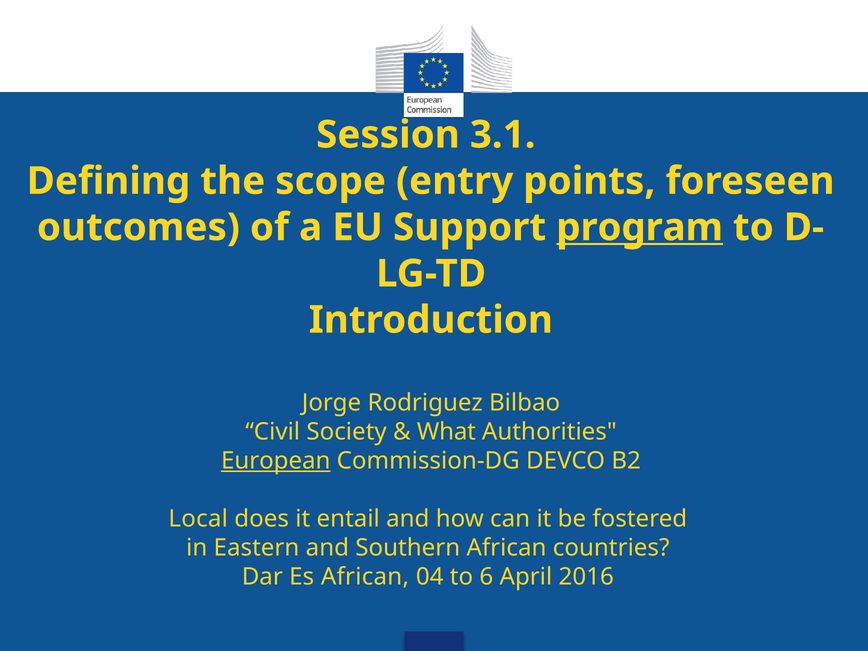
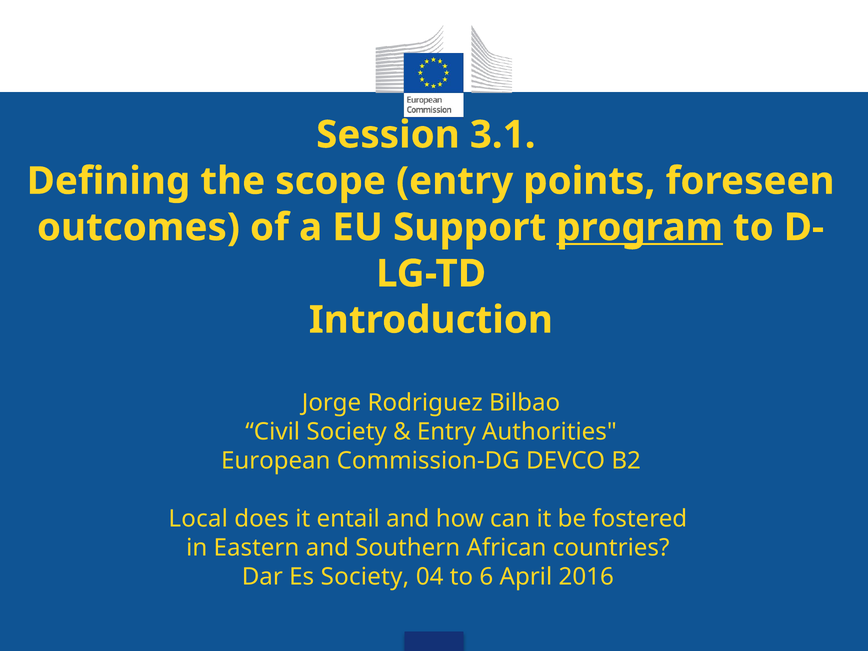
What: What -> Entry (446, 432)
European underline: present -> none (276, 461)
Es African: African -> Society (365, 577)
